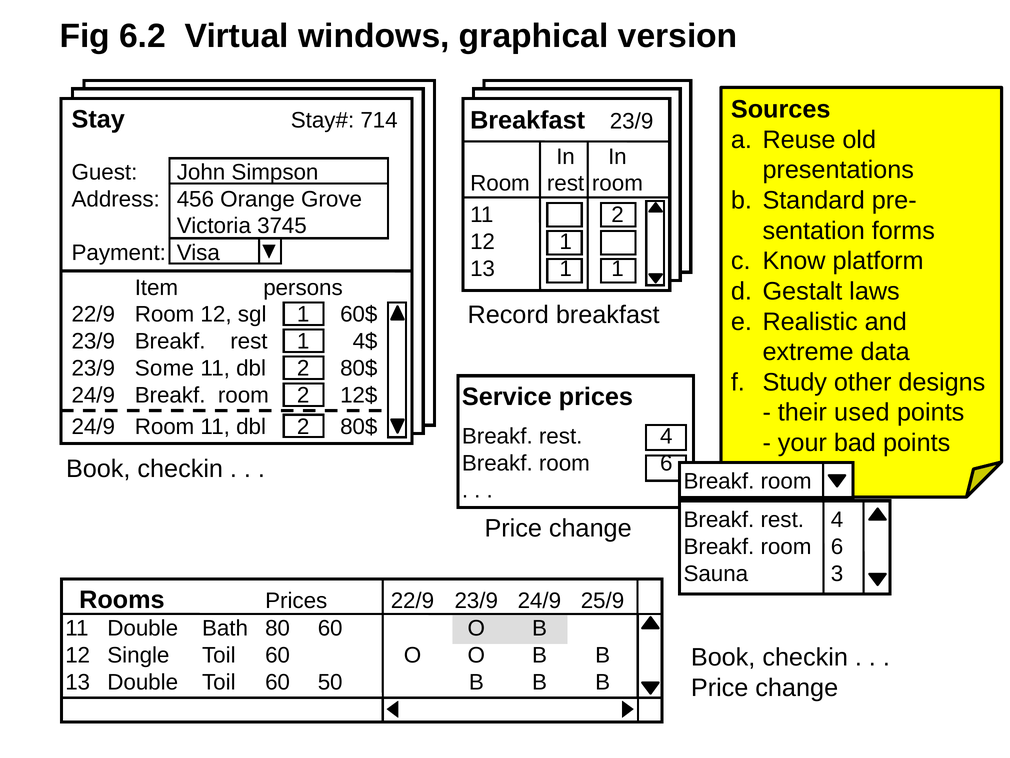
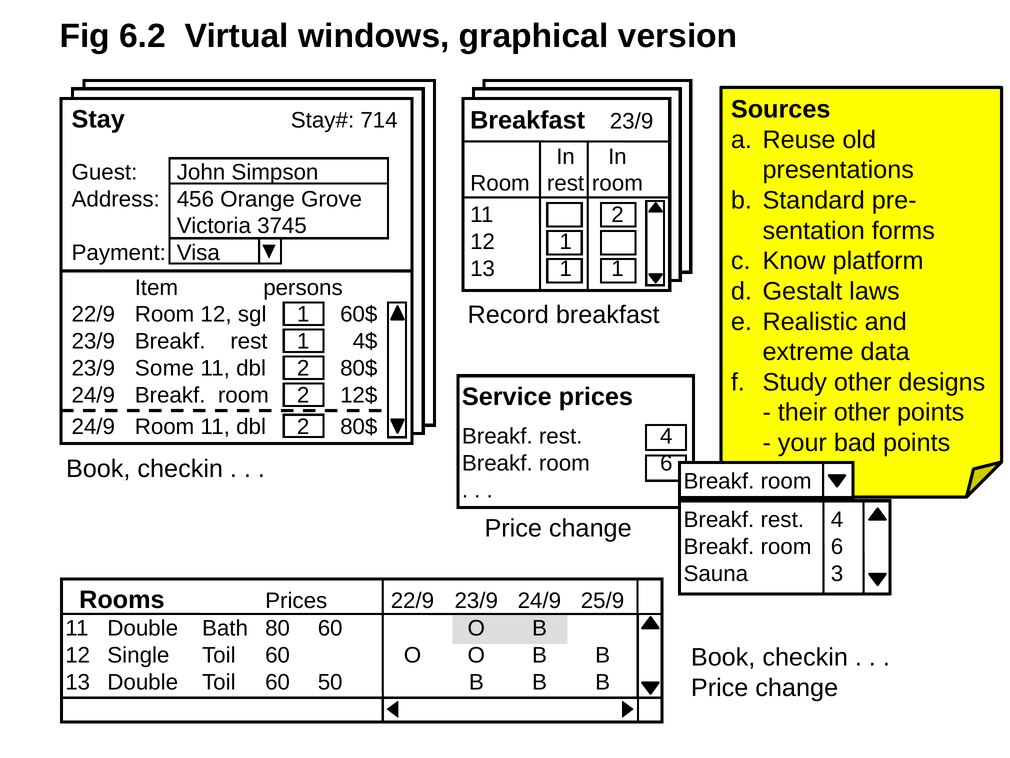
their used: used -> other (862, 412)
